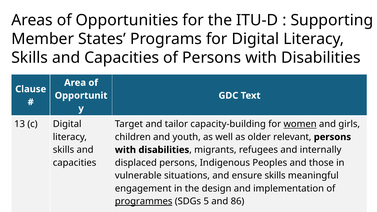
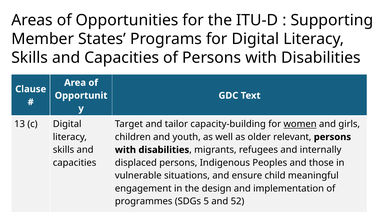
ensure skills: skills -> child (275, 176)
programmes underline: present -> none (144, 201)
86: 86 -> 52 (238, 201)
